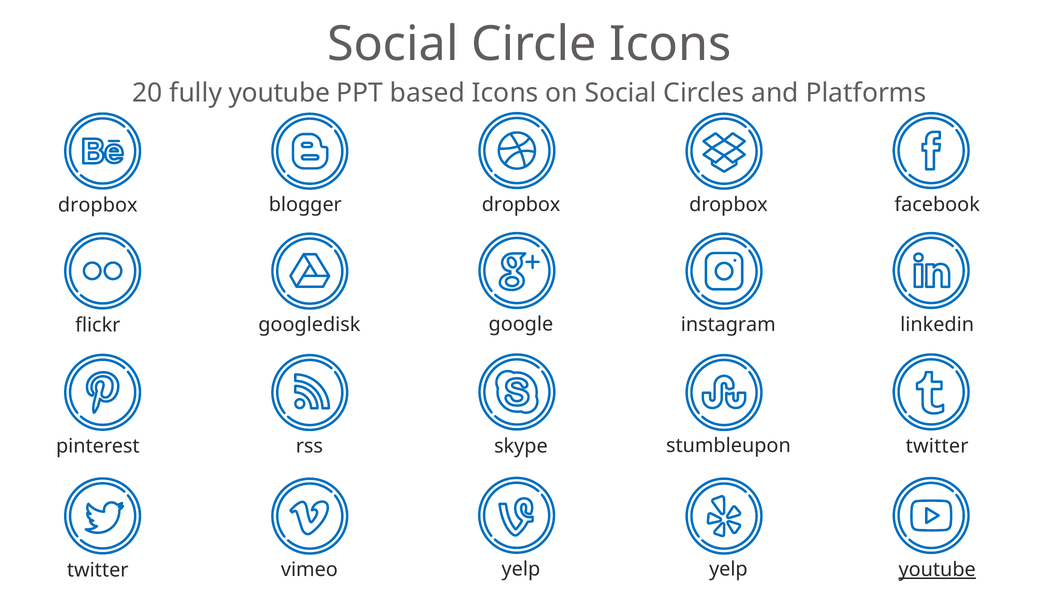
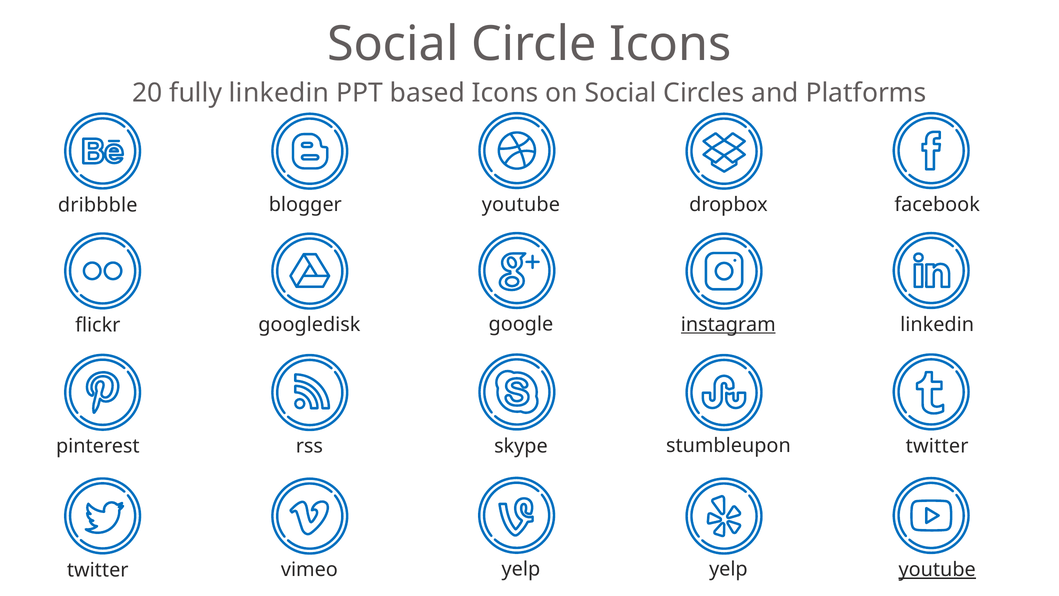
fully youtube: youtube -> linkedin (279, 93)
dropbox: dropbox -> dribbble (98, 205)
blogger dropbox: dropbox -> youtube (521, 204)
instagram underline: none -> present (728, 324)
